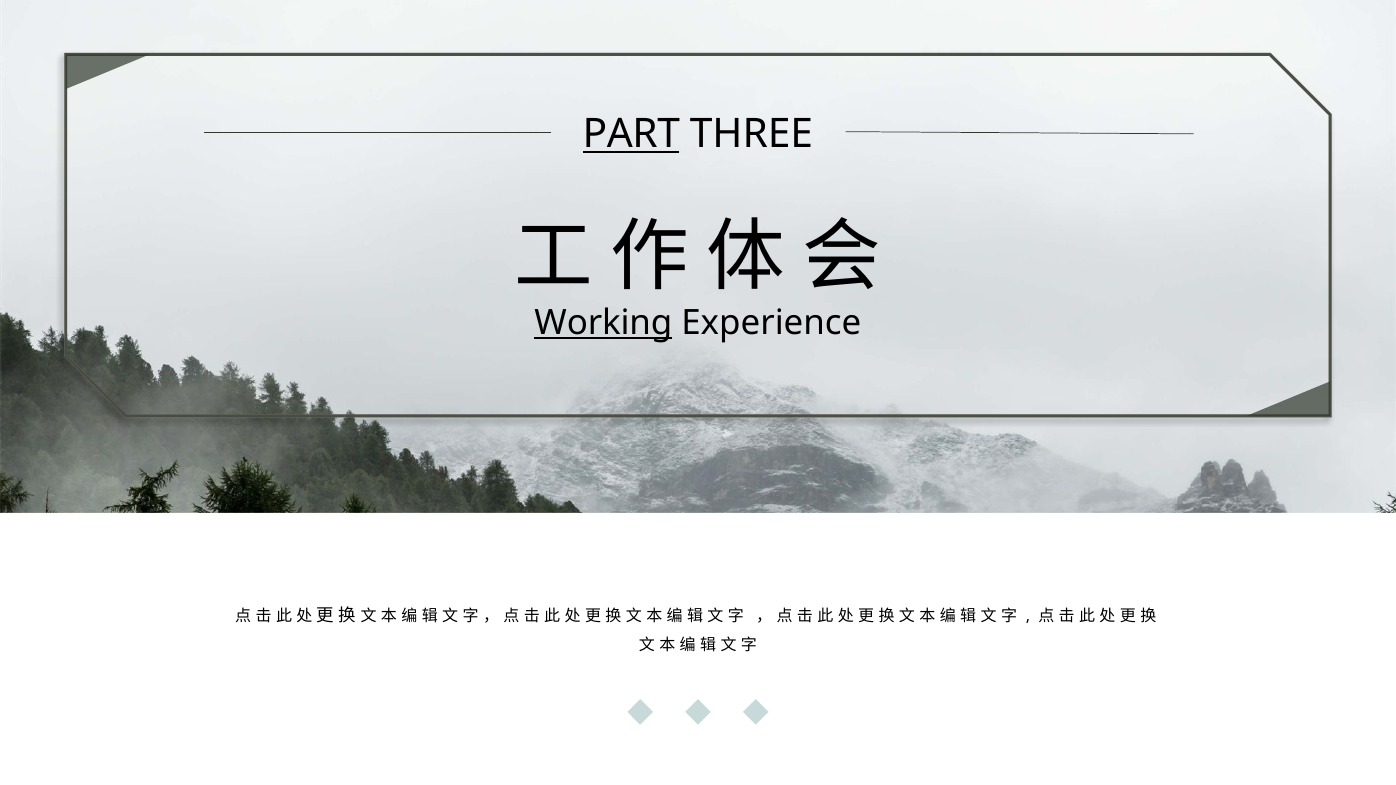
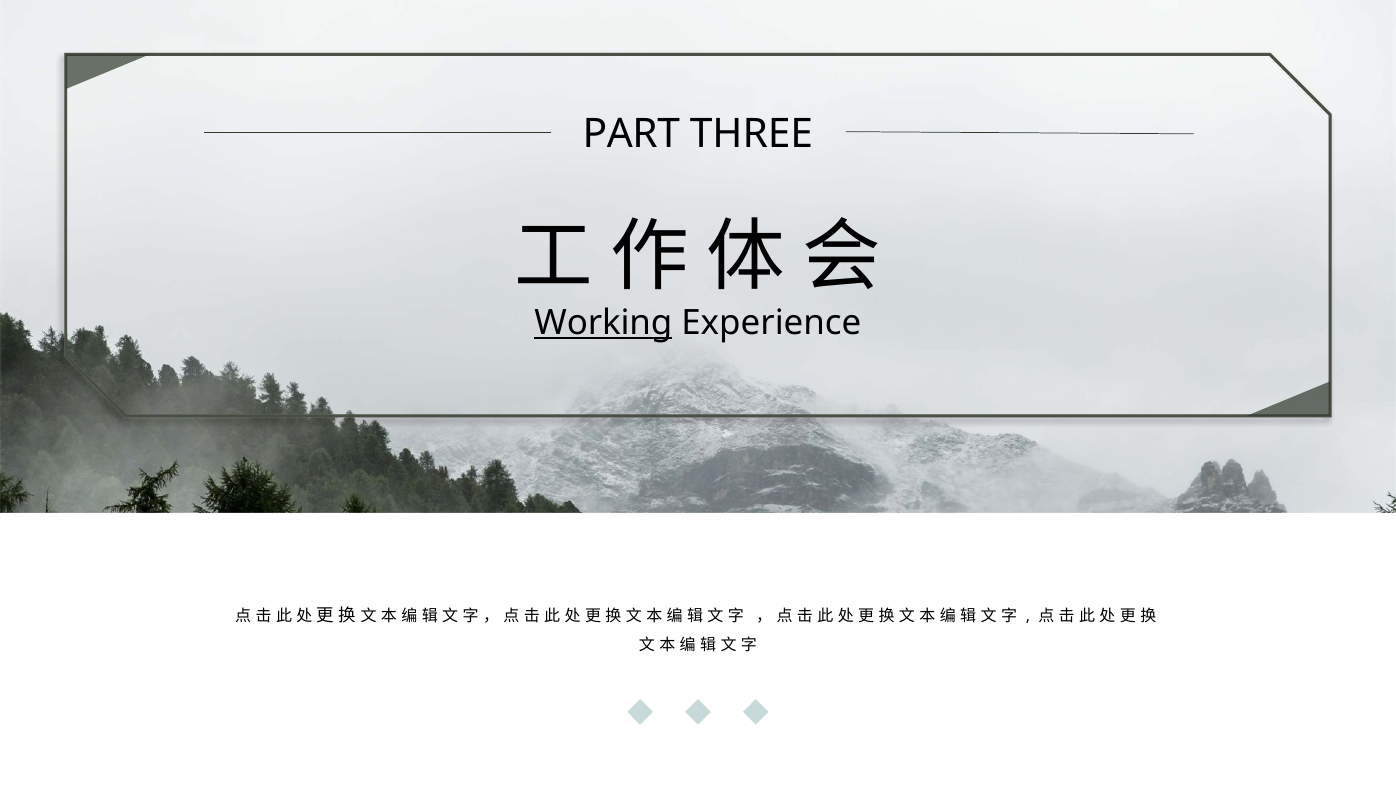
PART underline: present -> none (631, 134)
